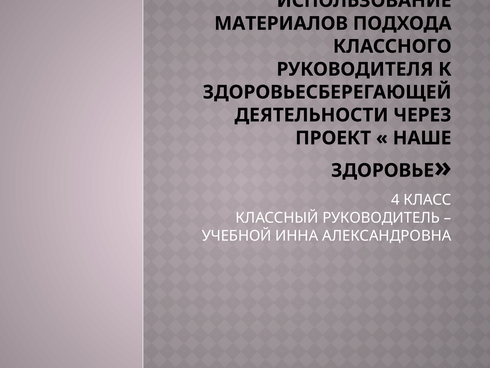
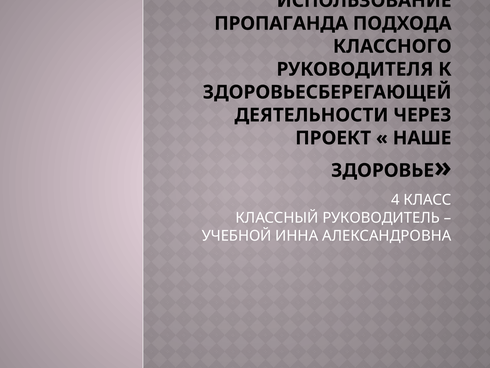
МАТЕРИАЛОВ: МАТЕРИАЛОВ -> ПРОПАГАНДА (281, 23)
